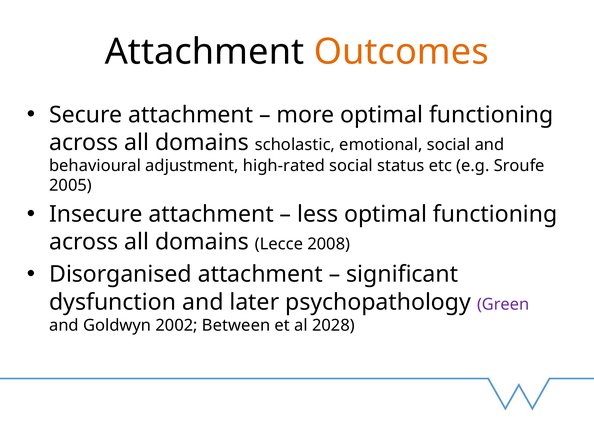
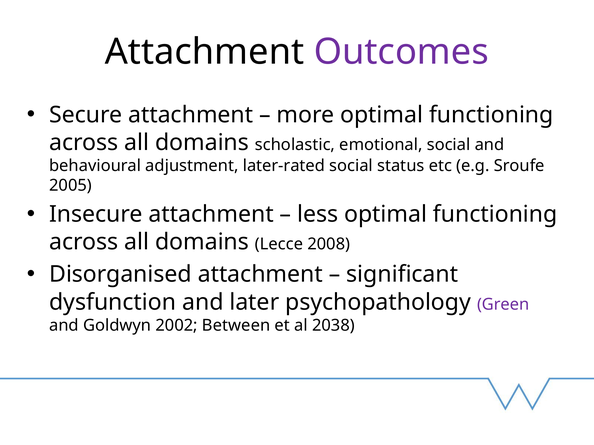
Outcomes colour: orange -> purple (401, 52)
high-rated: high-rated -> later-rated (284, 166)
2028: 2028 -> 2038 (333, 326)
